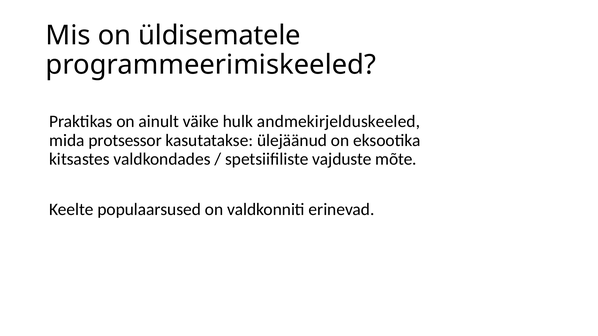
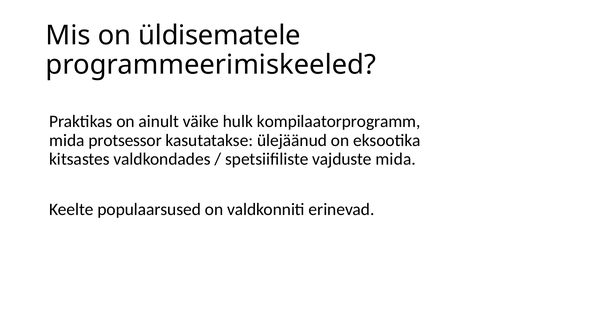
andmekirjelduskeeled: andmekirjelduskeeled -> kompilaatorprogramm (339, 122)
vajduste mõte: mõte -> mida (396, 159)
